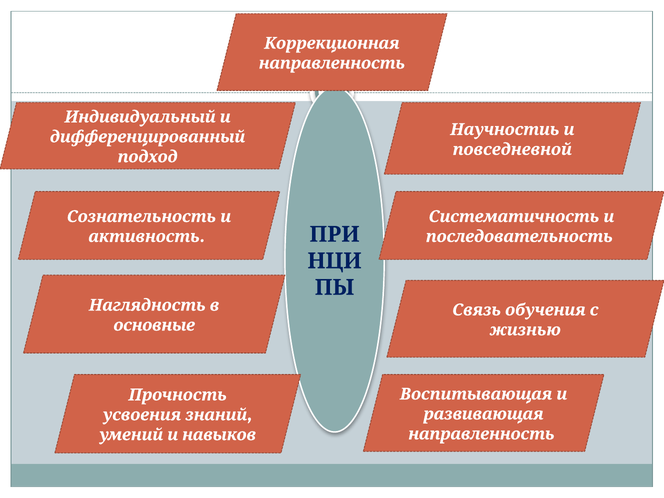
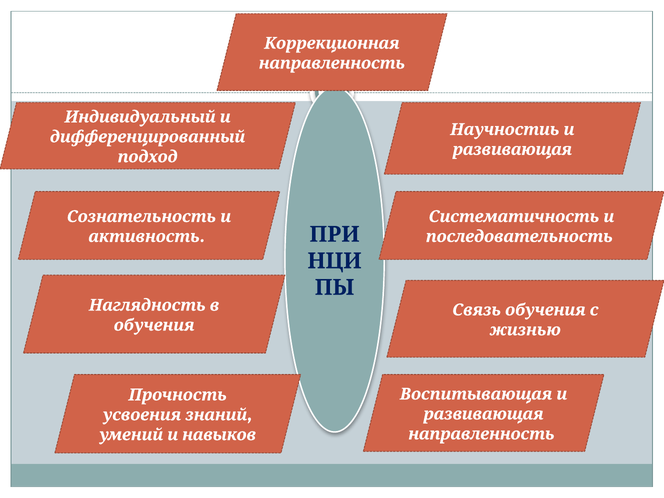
повседневной: повседневной -> развивающая (512, 149)
основные: основные -> обучения (154, 325)
